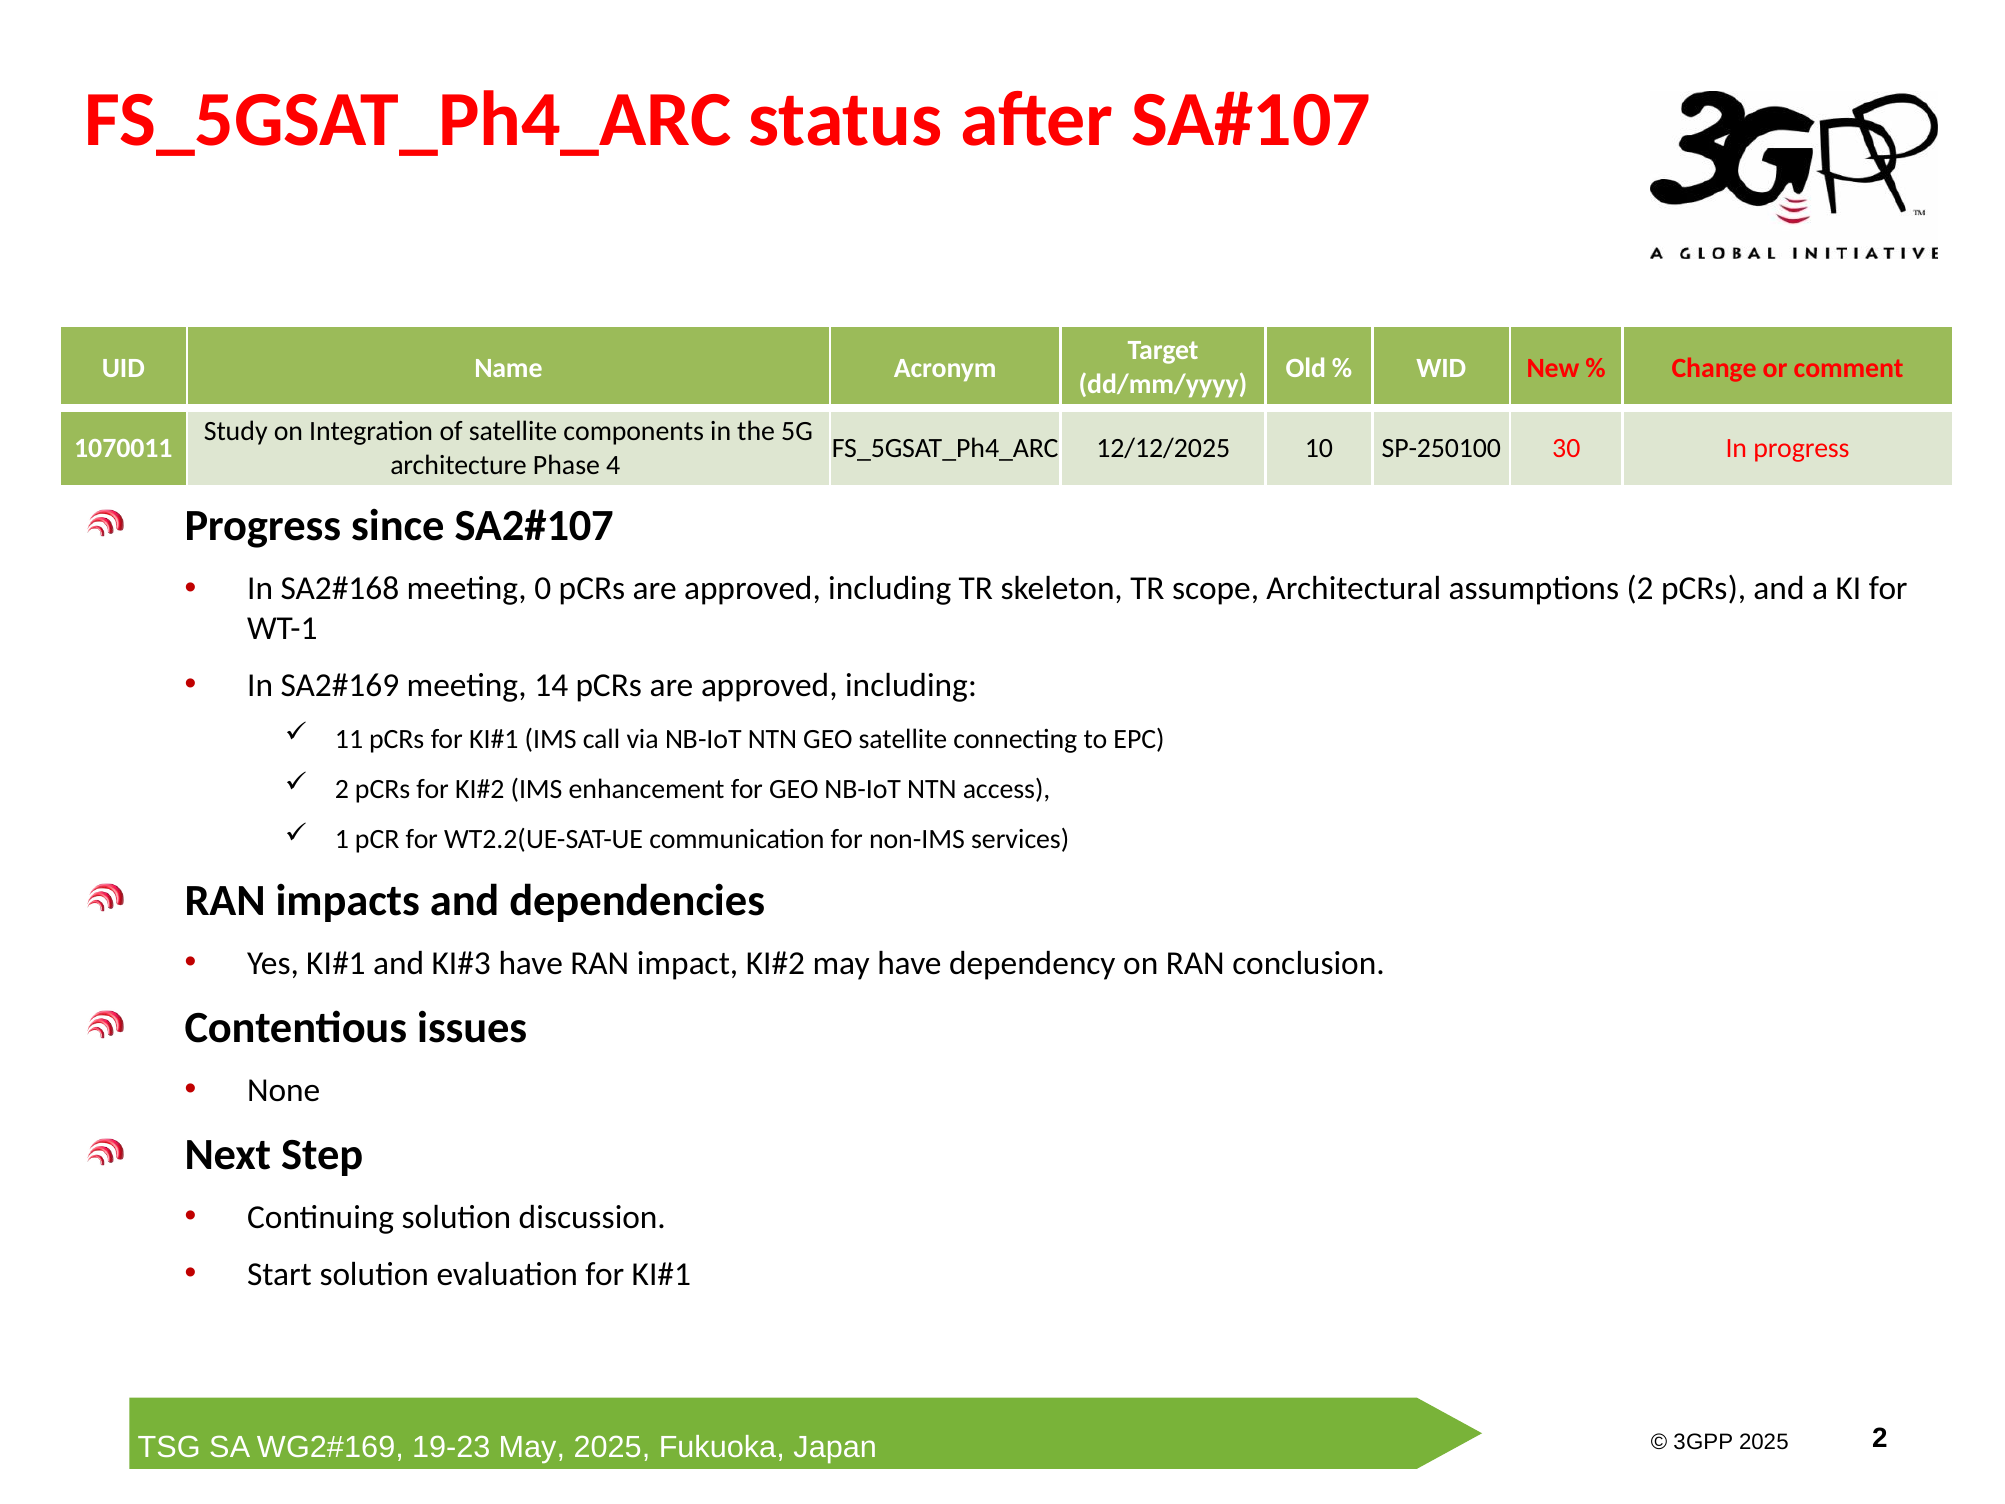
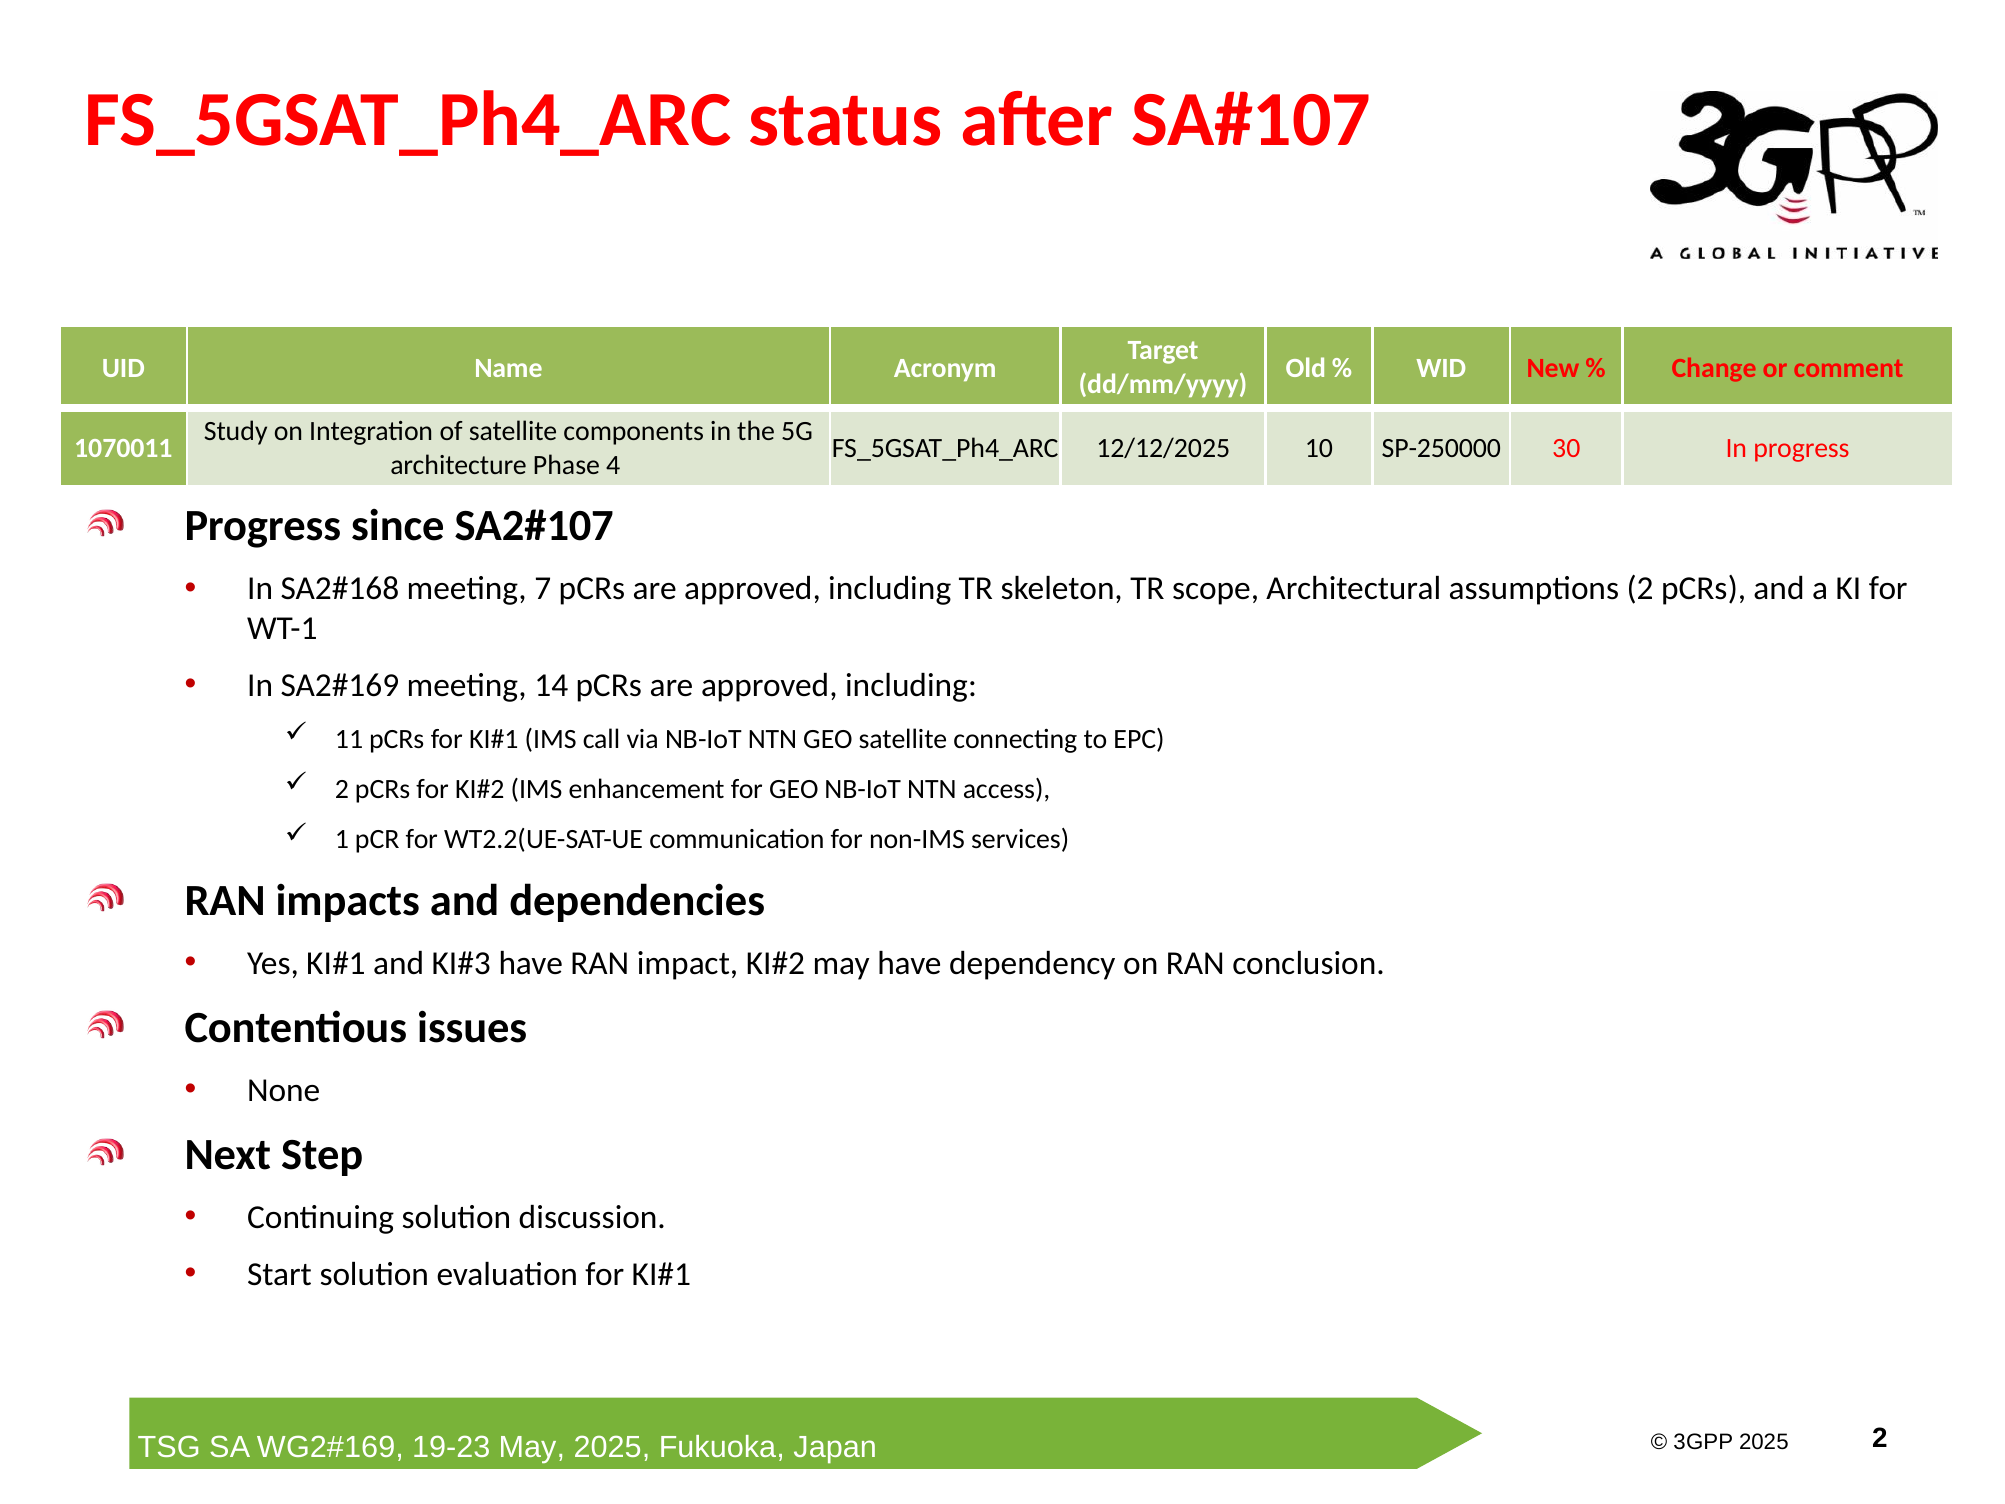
SP-250100: SP-250100 -> SP-250000 (1441, 448)
0: 0 -> 7 (543, 589)
